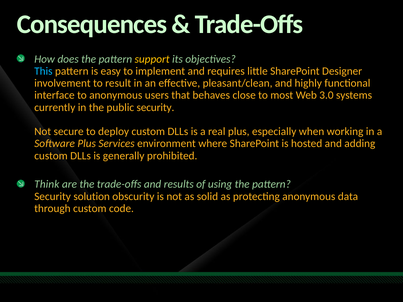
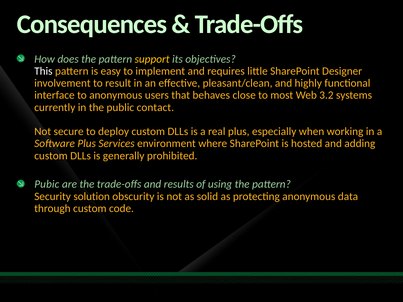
This colour: light blue -> white (43, 71)
3.0: 3.0 -> 3.2 (326, 95)
public security: security -> contact (155, 107)
Think: Think -> Pubic (47, 184)
